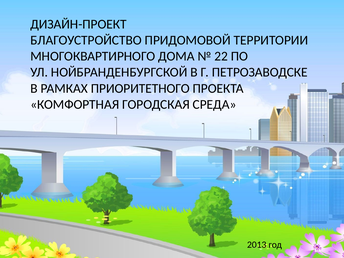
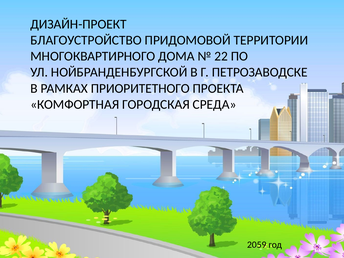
2013: 2013 -> 2059 (257, 245)
